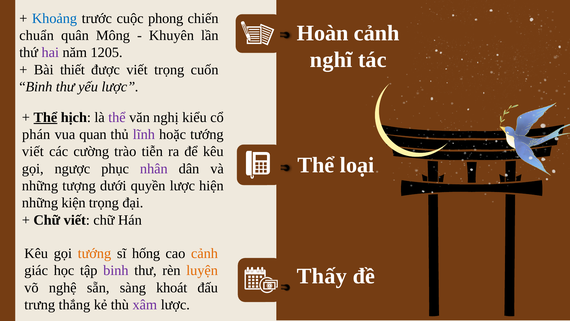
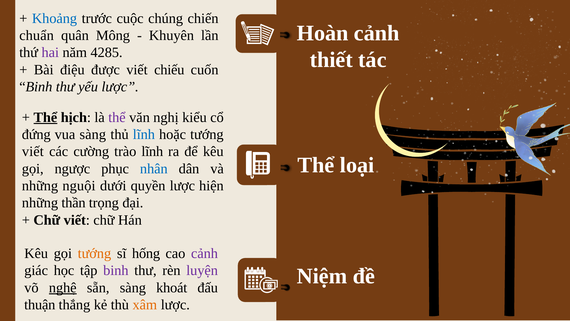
phong: phong -> chúng (166, 18)
1205: 1205 -> 4285 (107, 53)
nghĩ: nghĩ -> thiết (331, 60)
thiết: thiết -> điệu (72, 70)
viết trọng: trọng -> chiếu (169, 70)
phán: phán -> đứng (36, 134)
vua quan: quan -> sàng (93, 134)
lĩnh colour: purple -> blue (144, 134)
trào tiễn: tiễn -> lĩnh (152, 151)
nhân colour: purple -> blue (154, 169)
tượng: tượng -> nguội (79, 186)
kiện: kiện -> thần (74, 203)
cảnh colour: orange -> purple (204, 253)
luyện colour: orange -> purple (202, 270)
Thấy: Thấy -> Niệm (322, 276)
nghệ underline: none -> present (63, 287)
trưng: trưng -> thuận (40, 304)
xâm colour: purple -> orange (145, 304)
